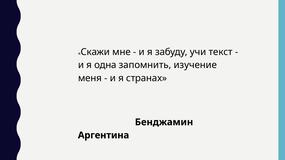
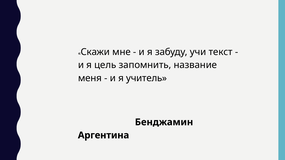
одна: одна -> цель (105, 65)
изучение: изучение -> название (195, 65)
странах: странах -> учитель (147, 78)
